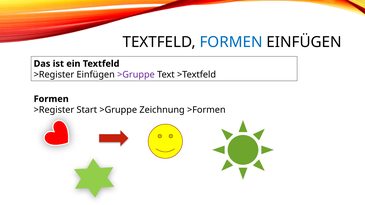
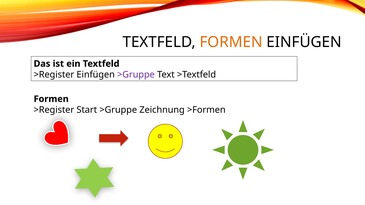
FORMEN colour: blue -> orange (231, 42)
